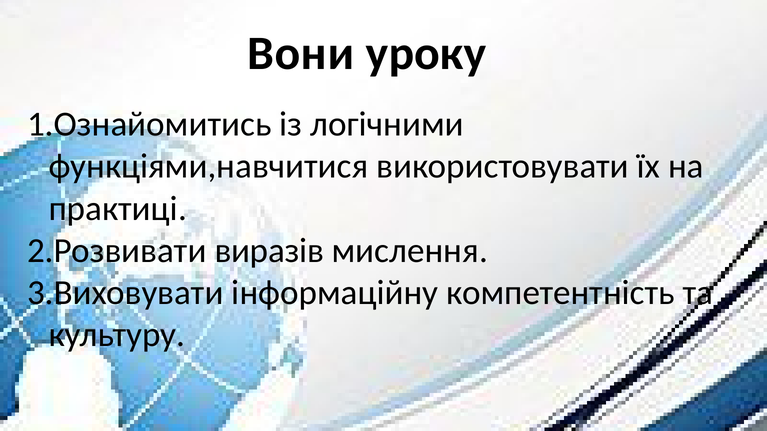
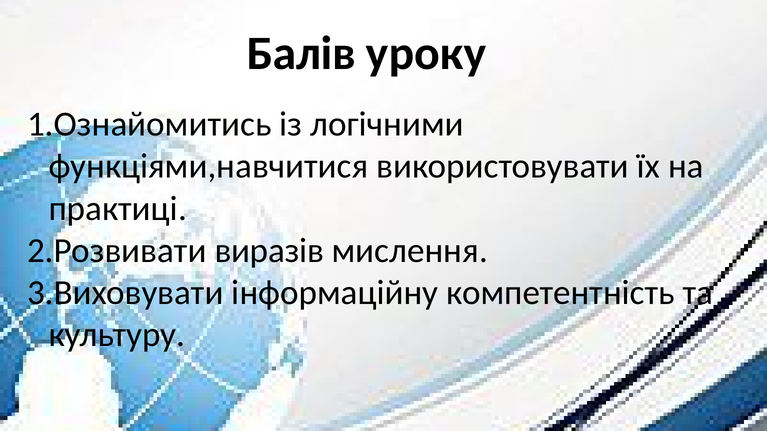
Вони: Вони -> Балів (301, 54)
